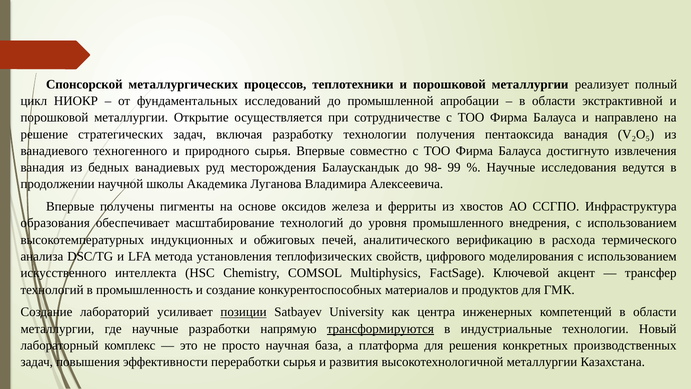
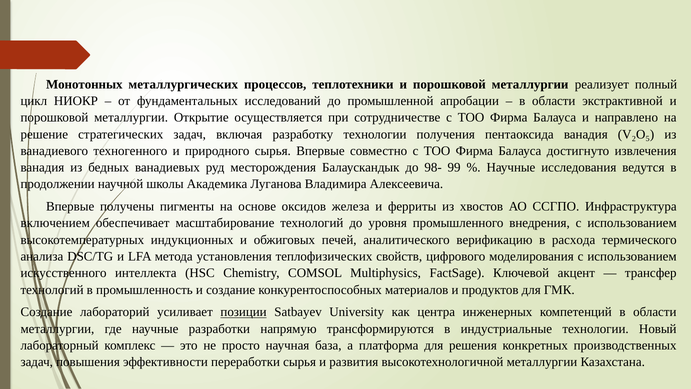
Спонсорской: Спонсорской -> Монотонных (84, 84)
образования: образования -> включением (55, 223)
трансформируются underline: present -> none (380, 329)
